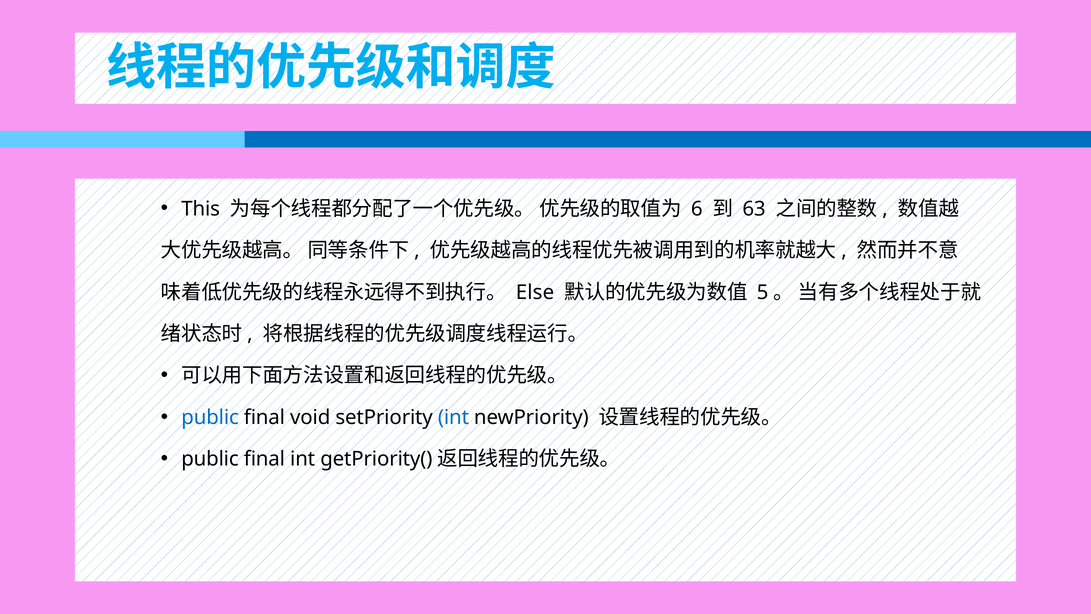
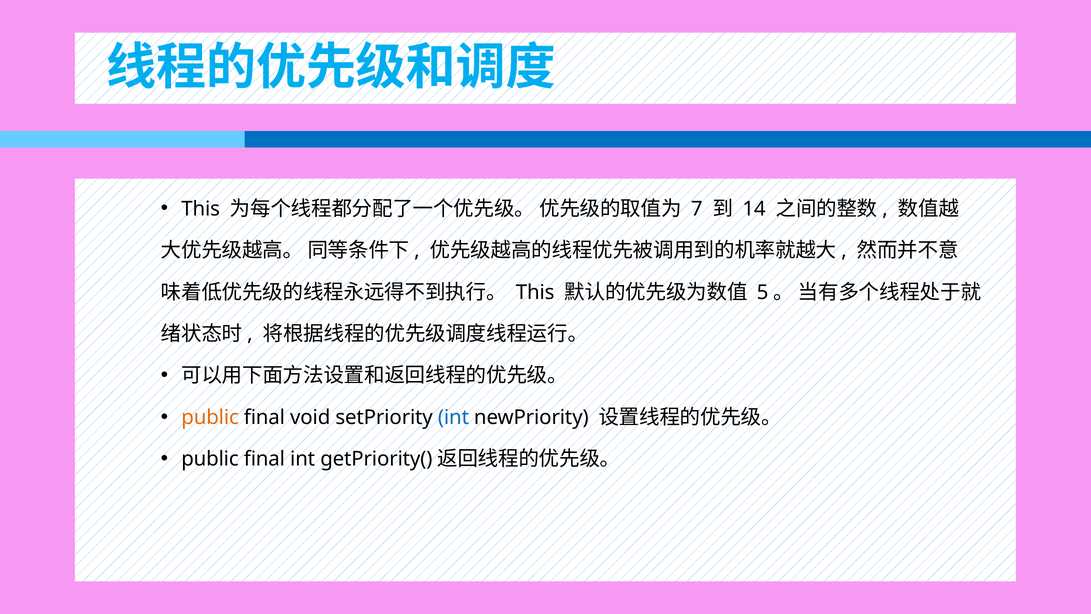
6: 6 -> 7 (697, 209)
63: 63 -> 14 (754, 209)
Else: Else -> This (535, 292)
public colour: blue -> orange (210, 417)
